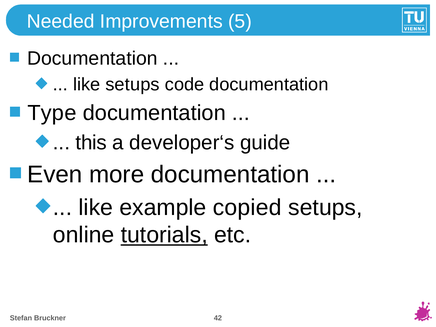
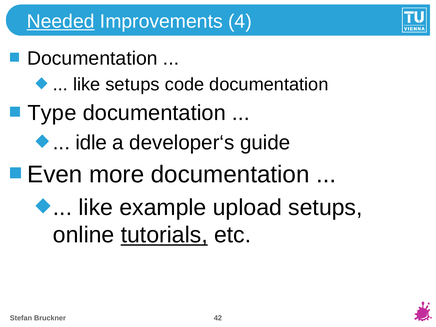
Needed underline: none -> present (61, 21)
5: 5 -> 4 (240, 21)
this: this -> idle (91, 143)
copied: copied -> upload (247, 207)
